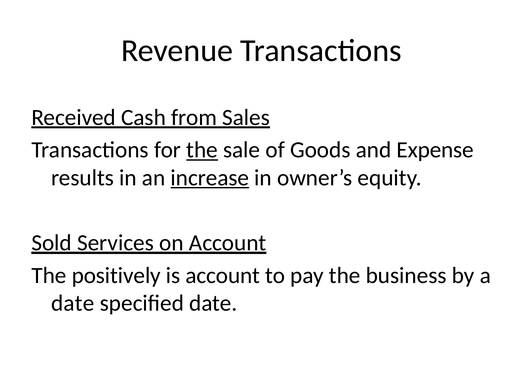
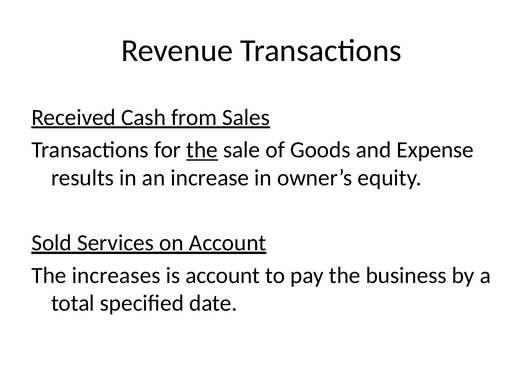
increase underline: present -> none (210, 178)
positively: positively -> increases (116, 276)
date: date -> total (73, 303)
